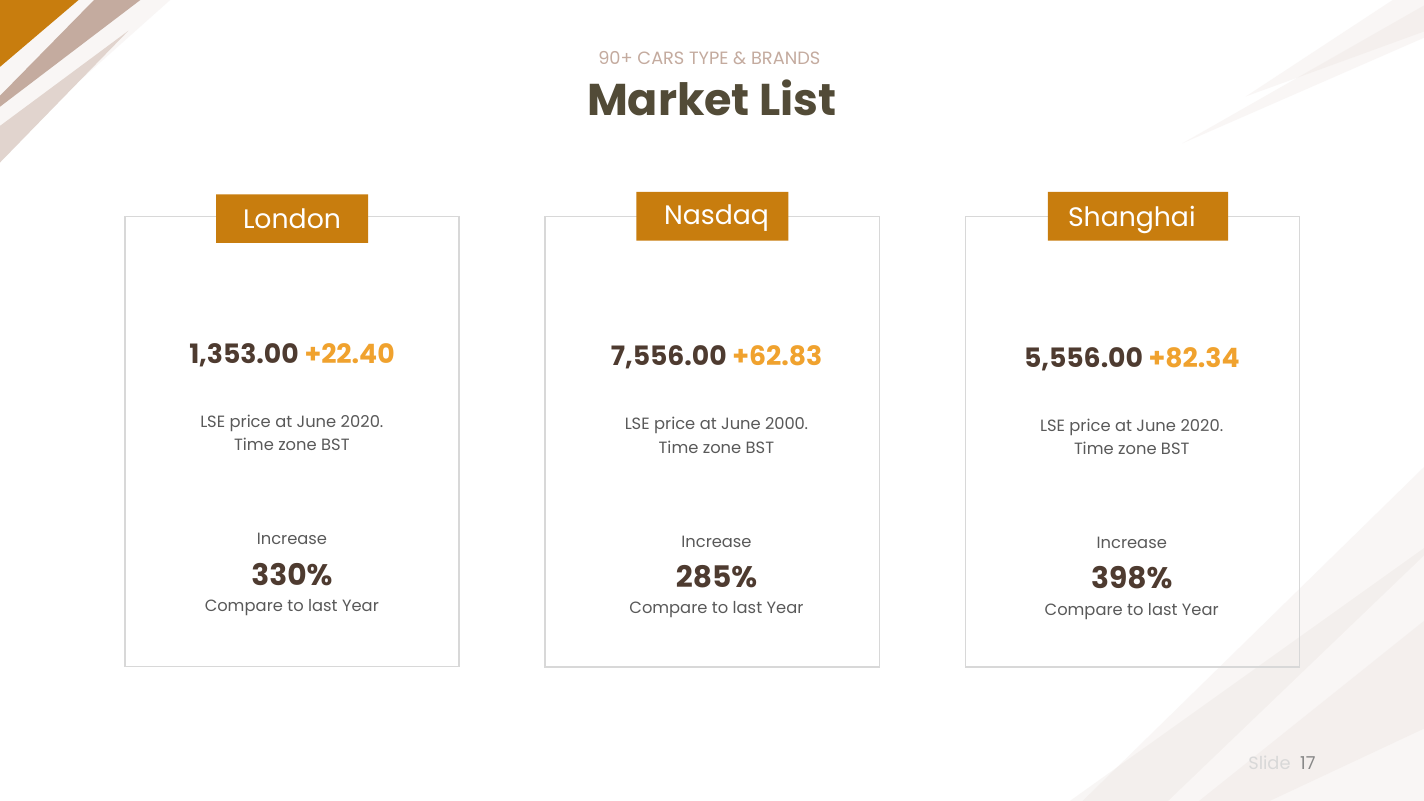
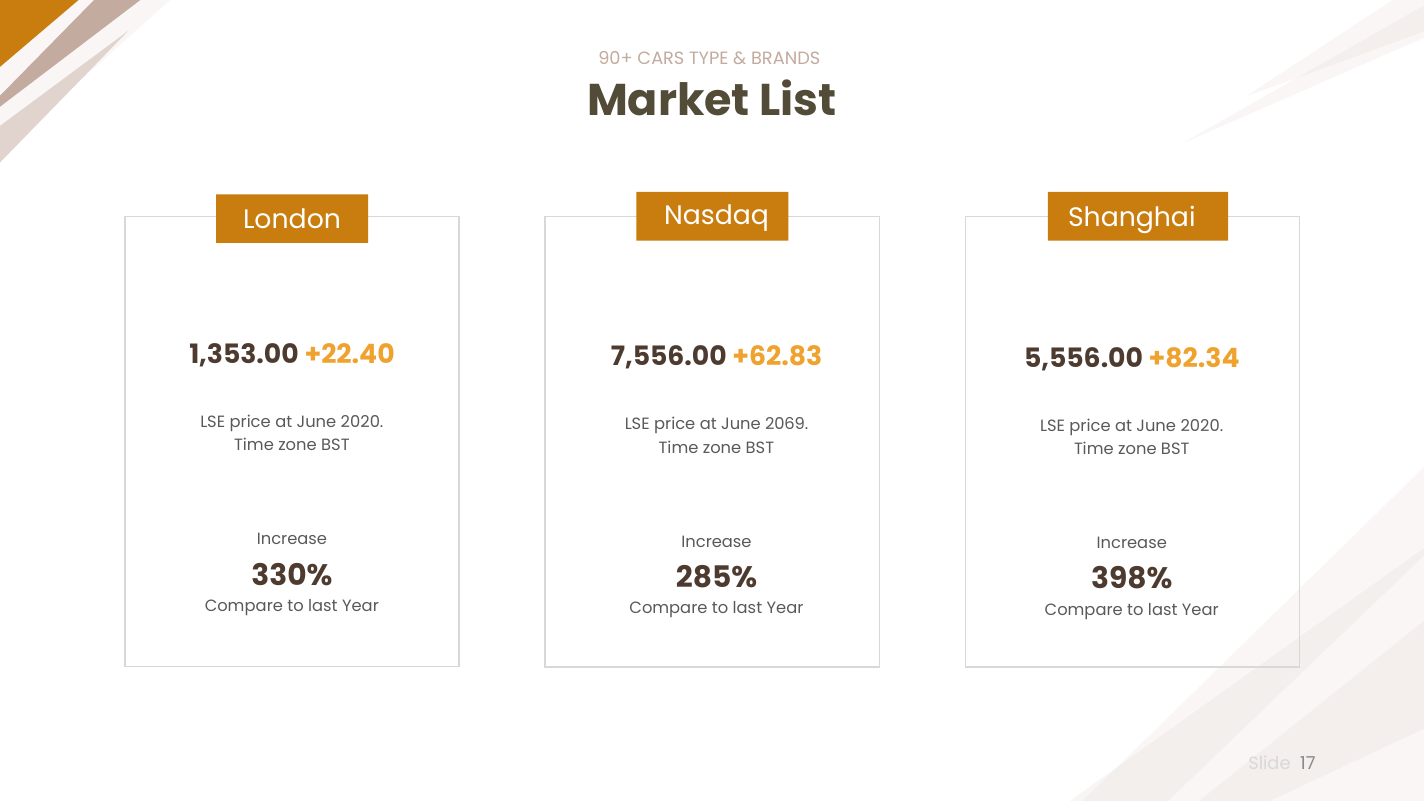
2000: 2000 -> 2069 (787, 424)
